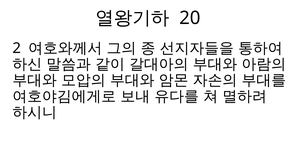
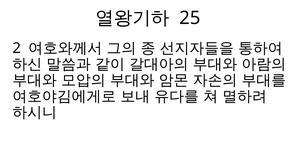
20: 20 -> 25 (190, 18)
